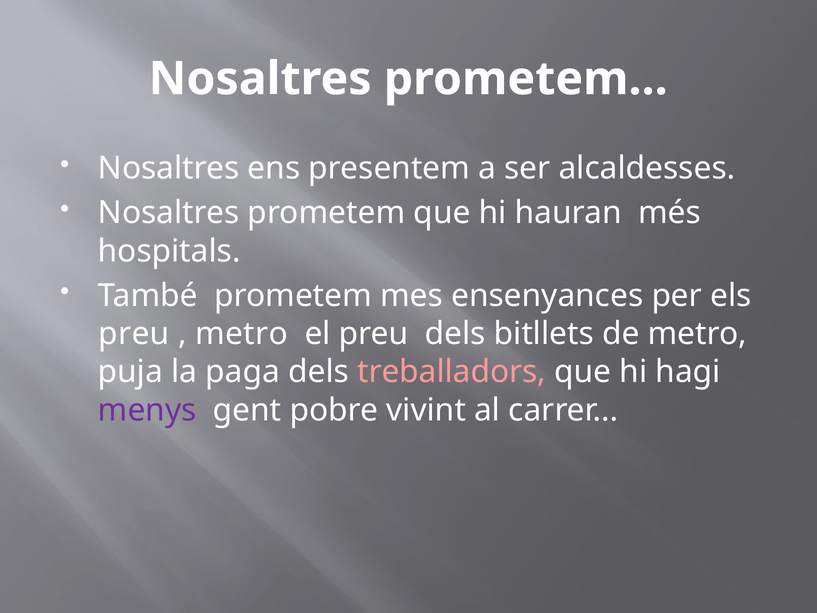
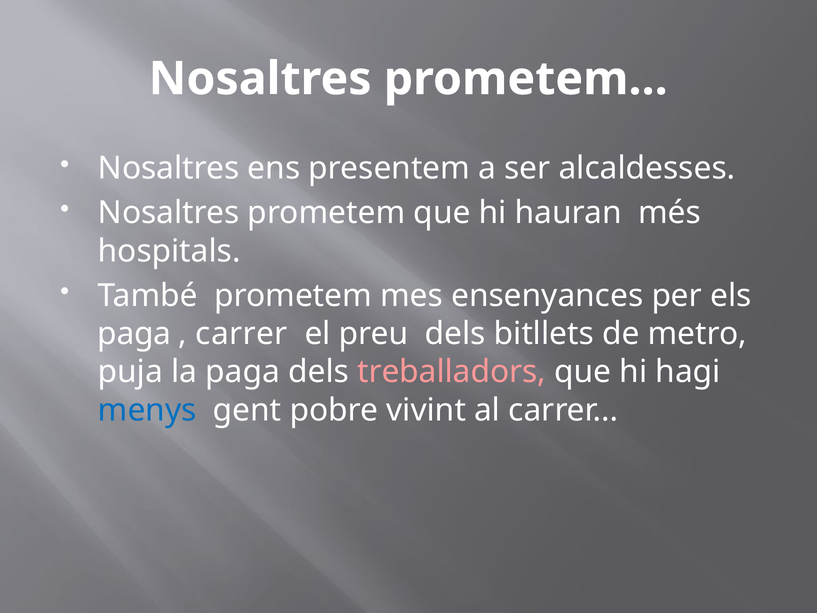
preu: preu -> paga (134, 334)
metro: metro -> carrer (241, 334)
menys colour: purple -> blue (147, 410)
